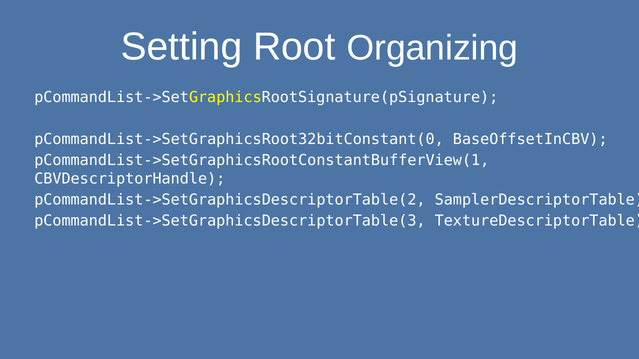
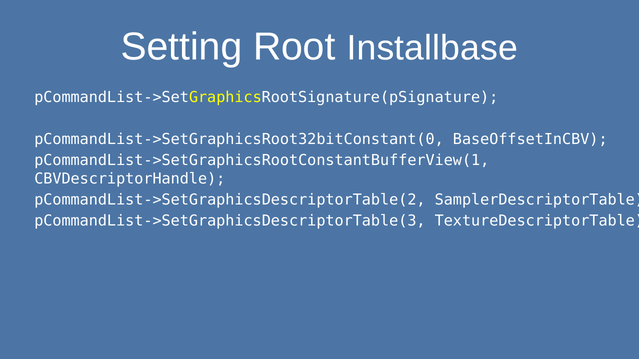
Organizing: Organizing -> Installbase (432, 48)
